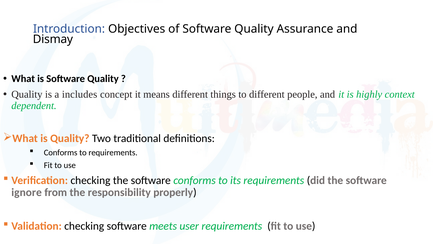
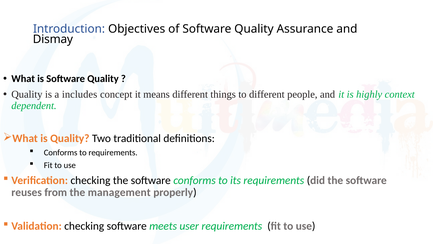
ignore: ignore -> reuses (27, 192)
responsibility: responsibility -> management (119, 192)
